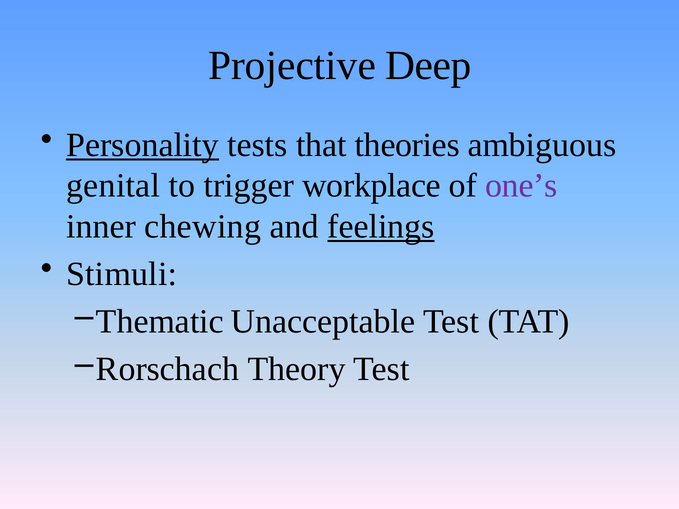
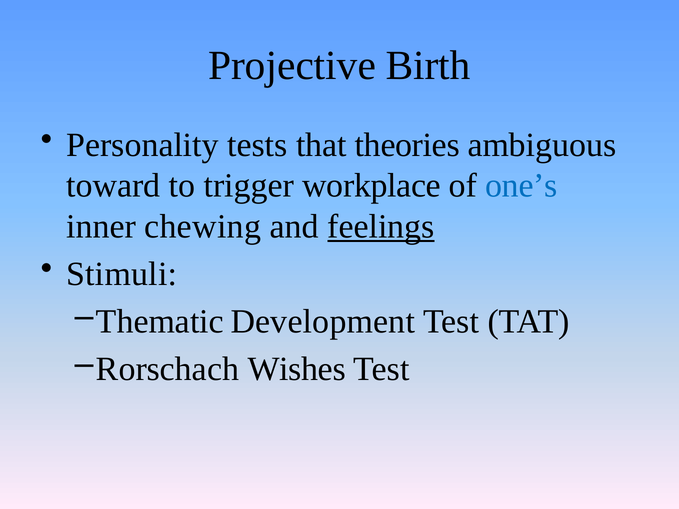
Deep: Deep -> Birth (428, 66)
Personality underline: present -> none (142, 145)
genital: genital -> toward (113, 186)
one’s colour: purple -> blue (521, 186)
Unacceptable: Unacceptable -> Development (323, 322)
Theory: Theory -> Wishes (297, 369)
